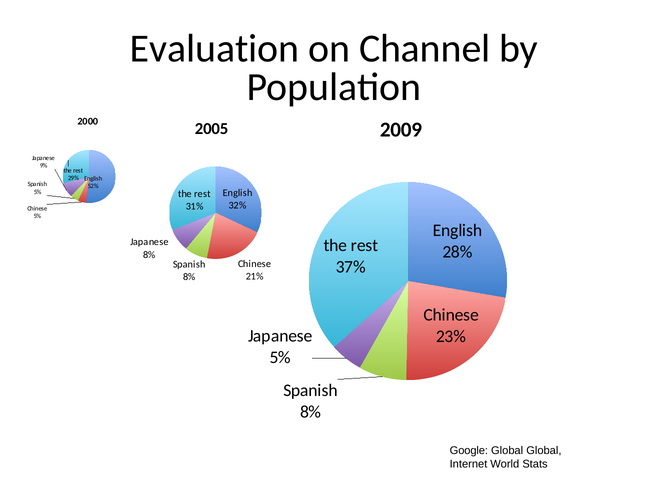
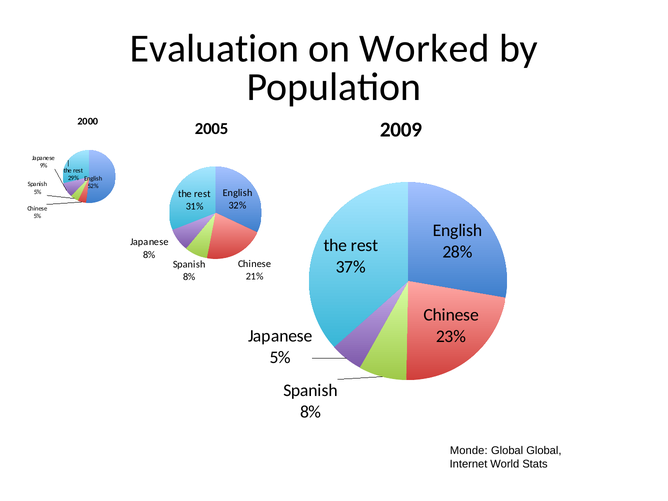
Channel: Channel -> Worked (424, 49)
Google: Google -> Monde (469, 451)
